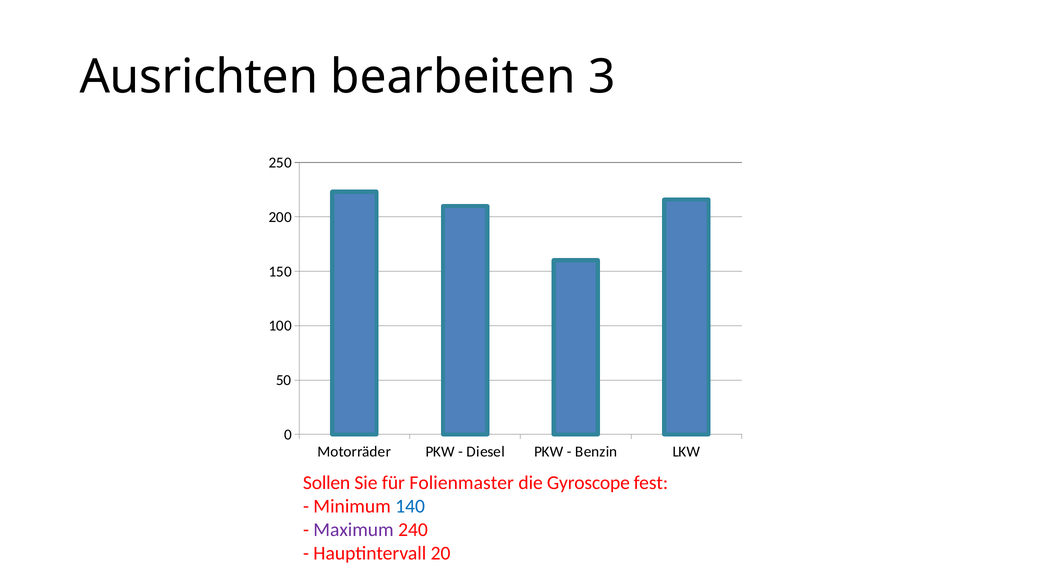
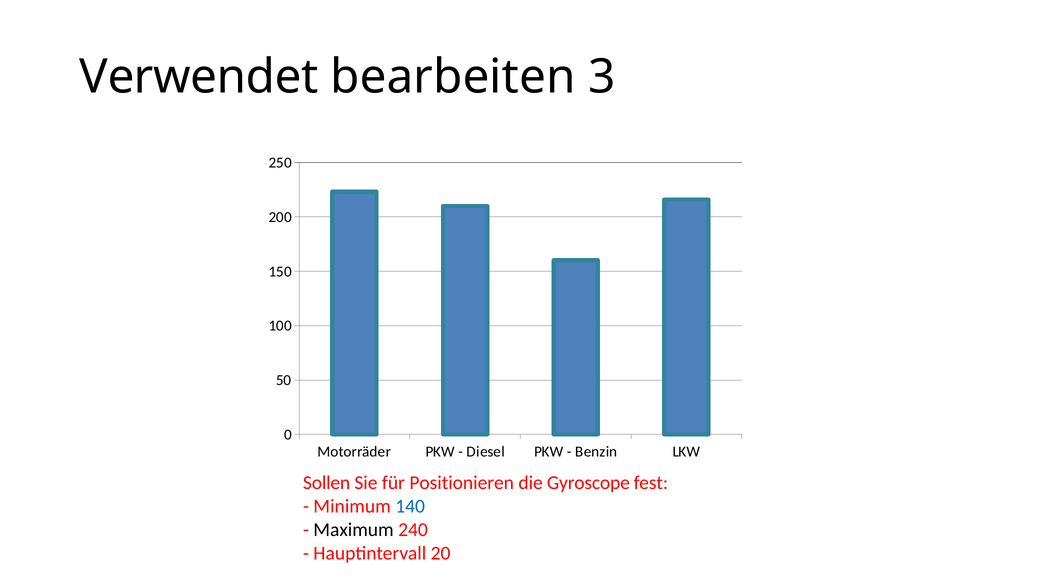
Ausrichten: Ausrichten -> Verwendet (199, 77)
Folienmaster: Folienmaster -> Positionieren (462, 483)
Maximum colour: purple -> black (354, 530)
